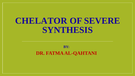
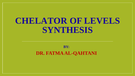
SEVERE: SEVERE -> LEVELS (102, 21)
